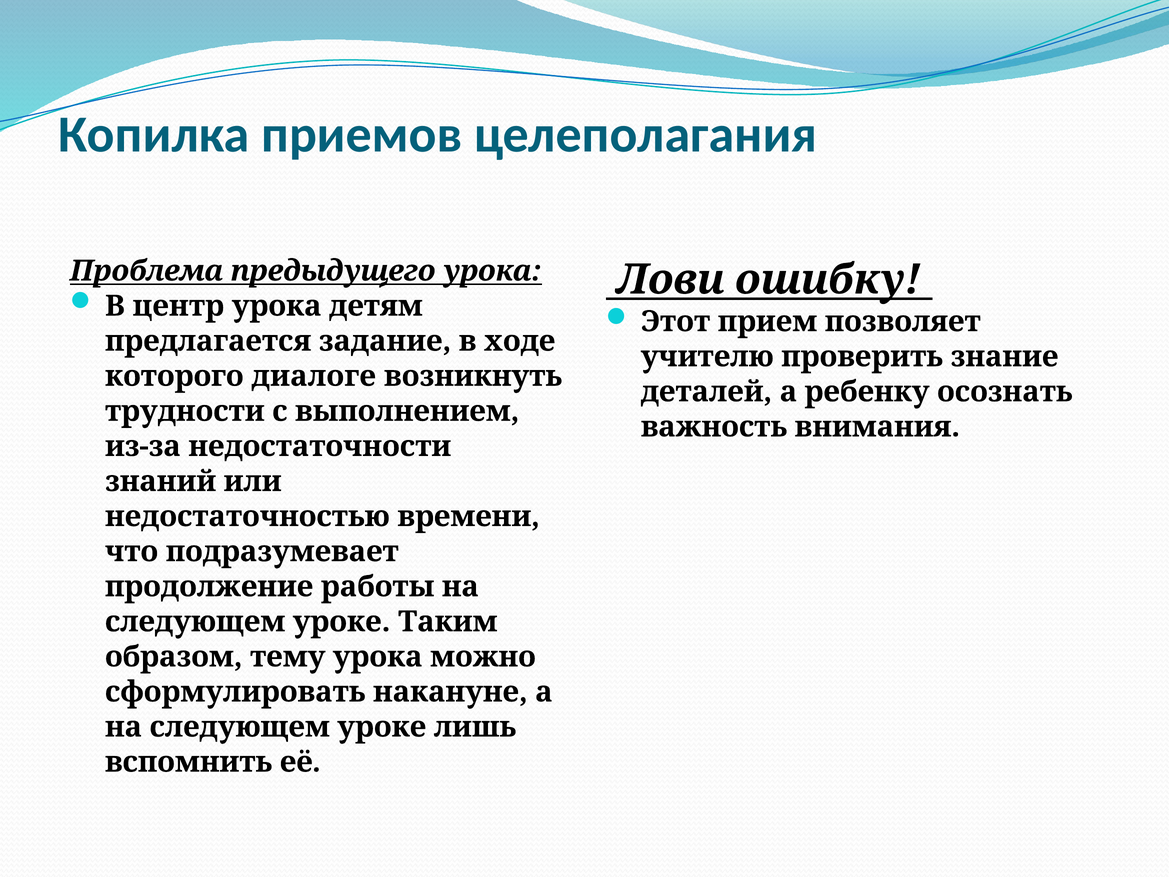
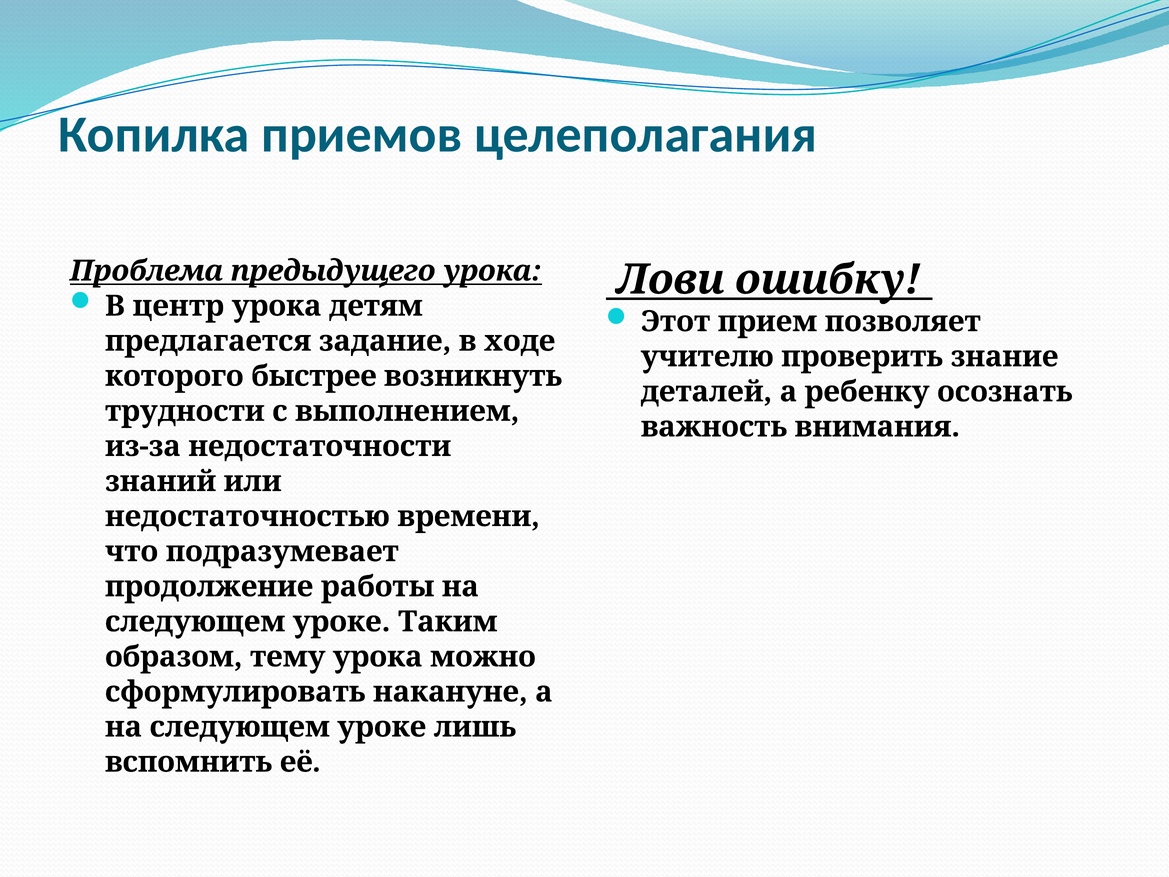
диалоге: диалоге -> быстрее (314, 376)
